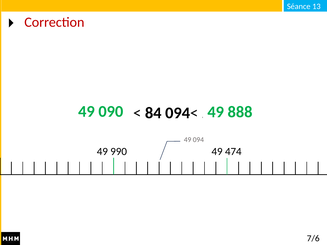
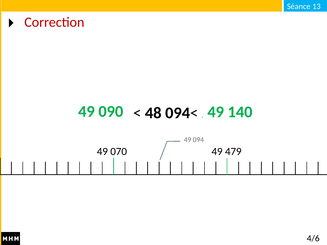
888: 888 -> 140 (240, 112)
84: 84 -> 48 (153, 113)
990: 990 -> 070 (119, 152)
474: 474 -> 479 (233, 152)
7/6: 7/6 -> 4/6 (313, 239)
